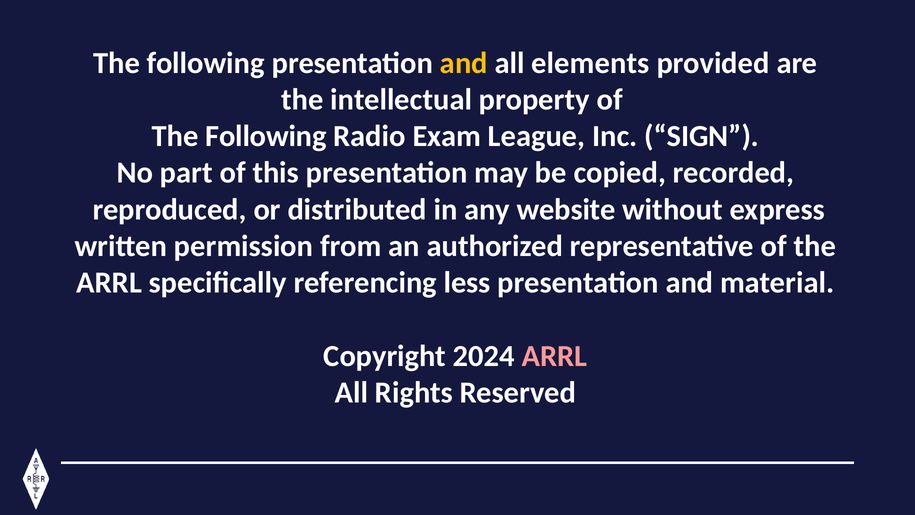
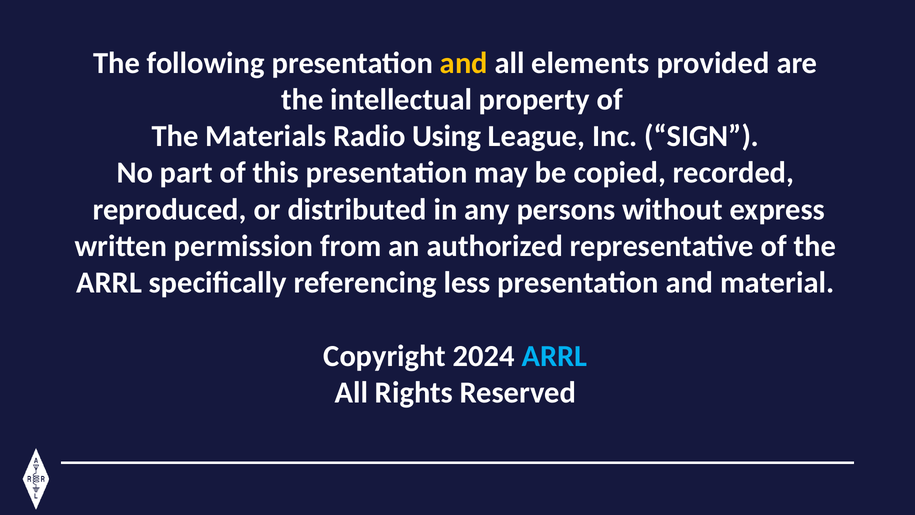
Following: Following -> Materials (266, 136)
Exam: Exam -> Using (447, 136)
website: website -> persons (566, 209)
ARRL colour: pink -> light blue (554, 356)
